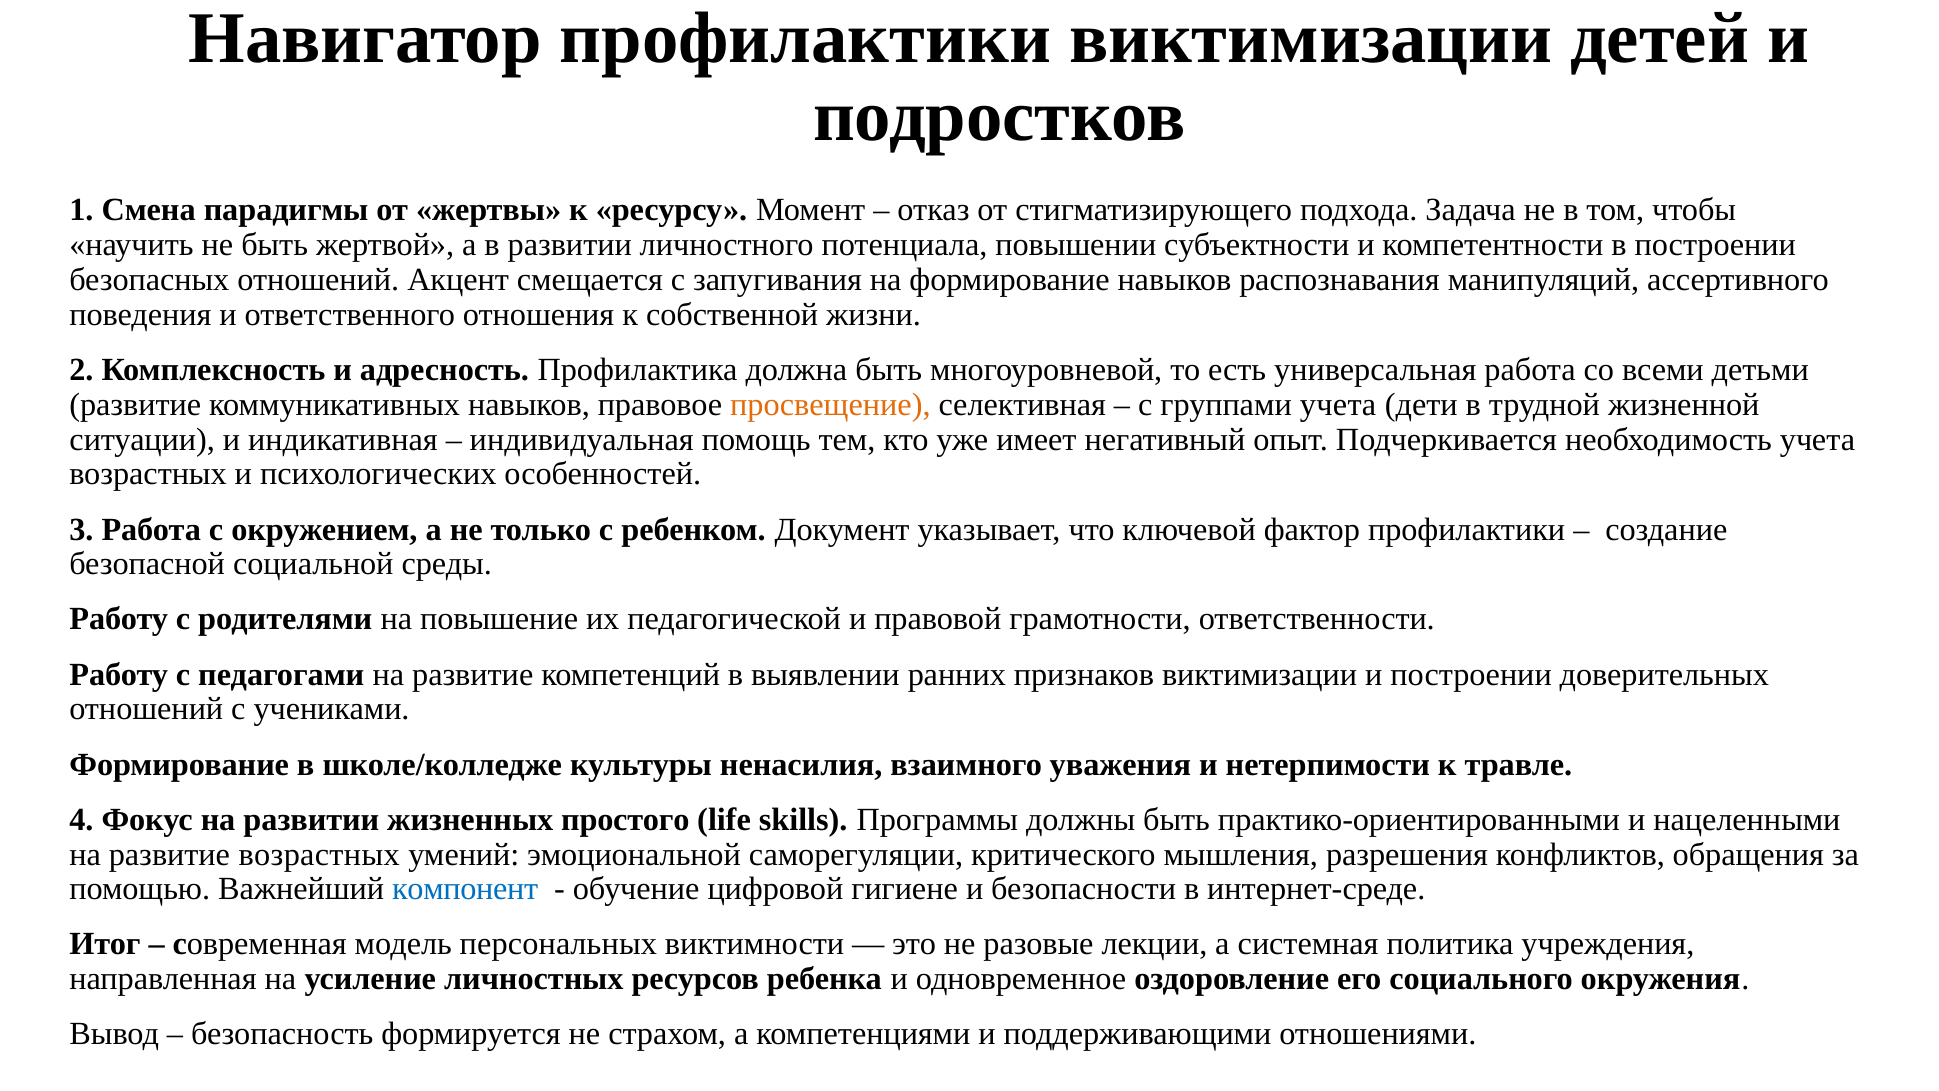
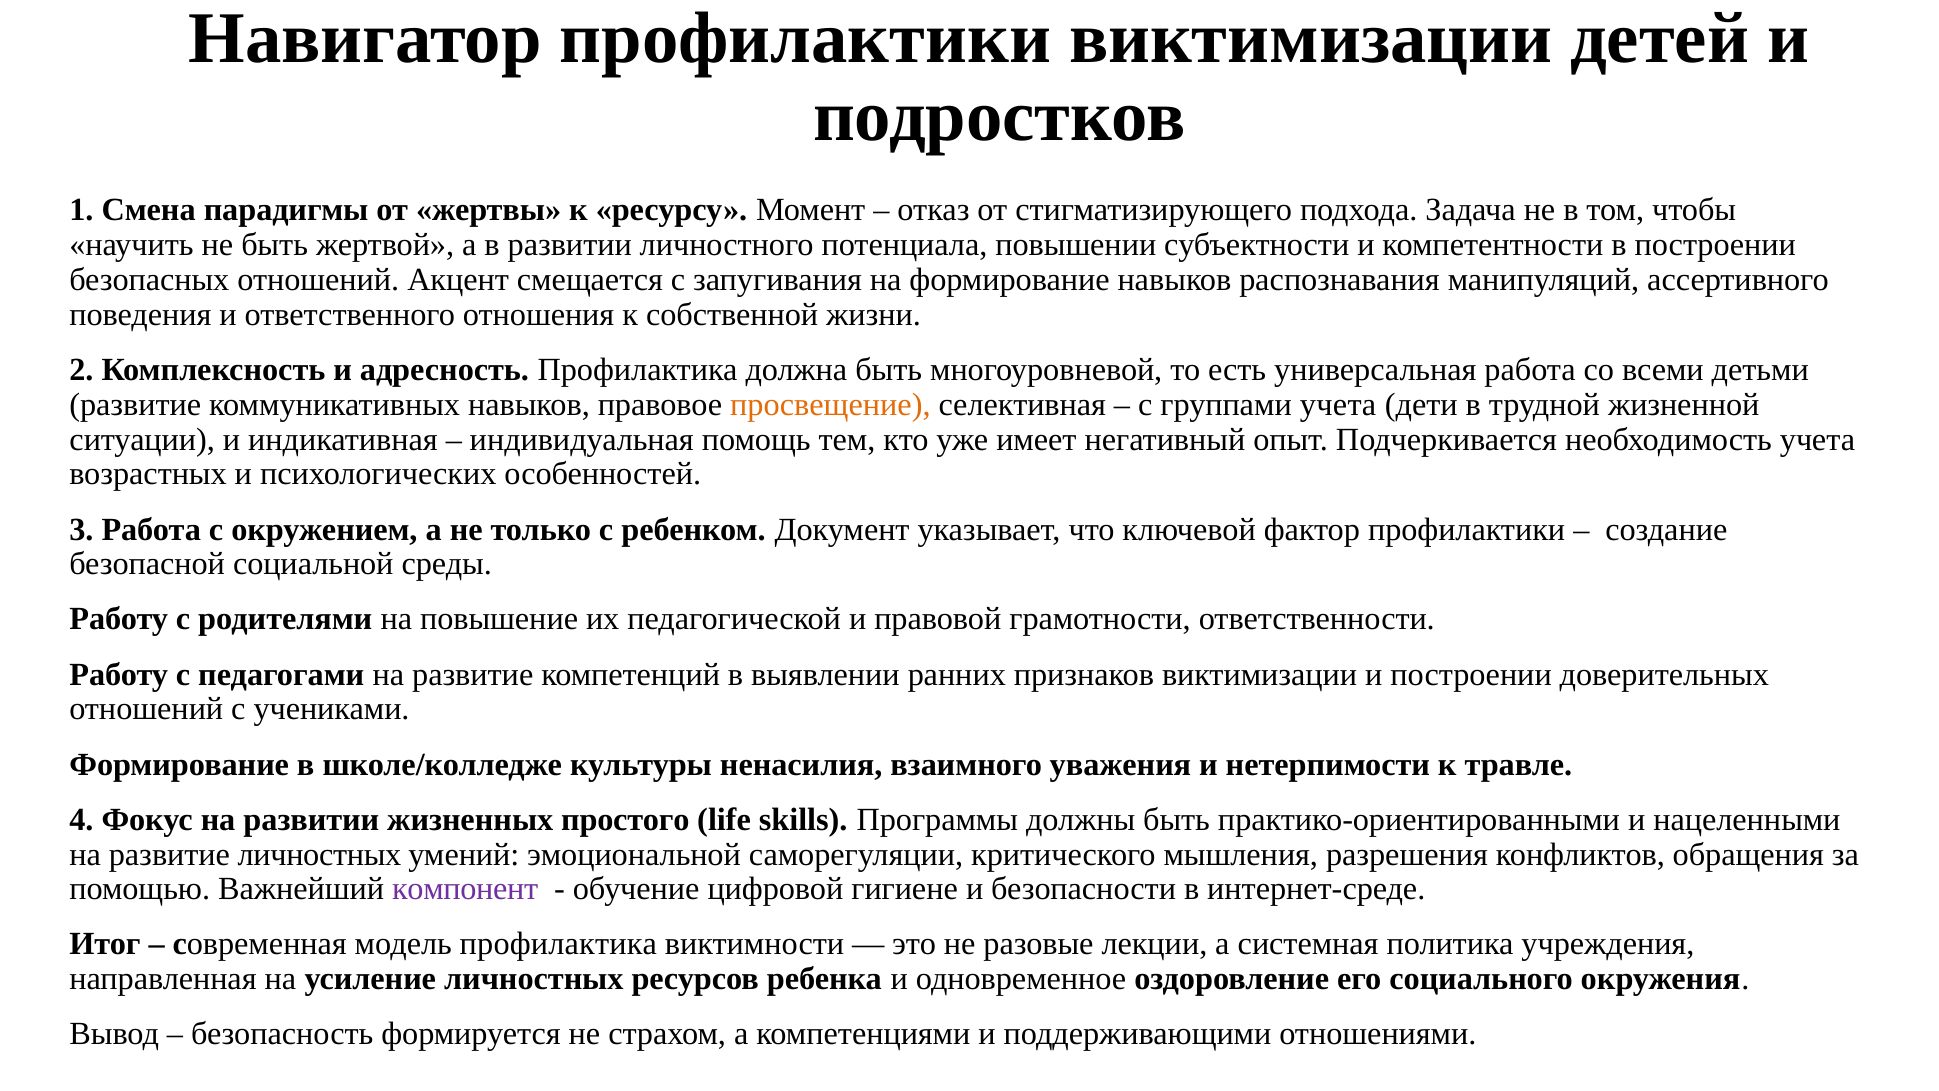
развитие возрастных: возрастных -> личностных (319, 854)
компонент colour: blue -> purple (465, 889)
модель персональных: персональных -> профилактика (558, 944)
